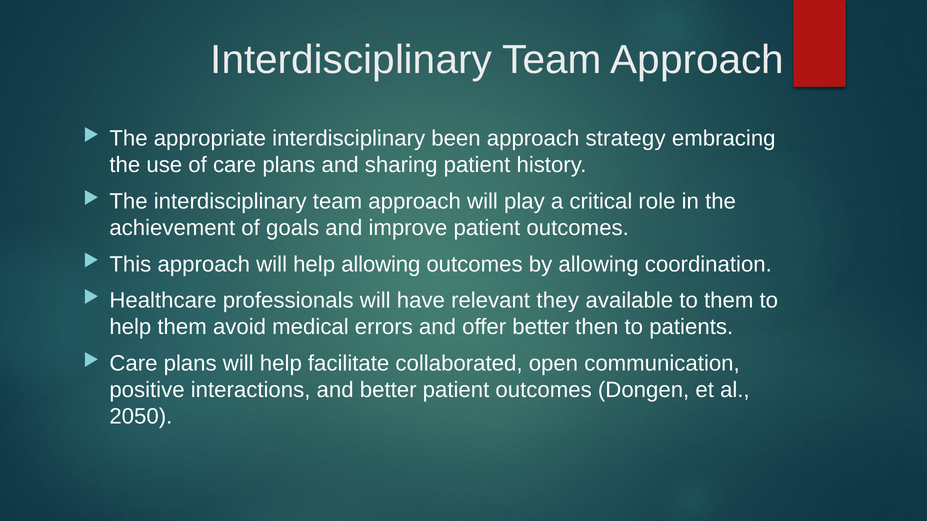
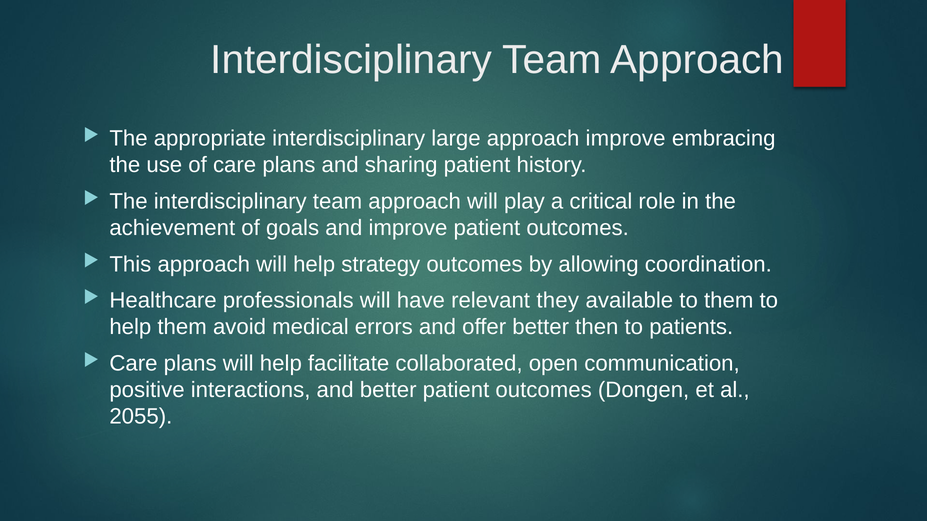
been: been -> large (456, 139)
approach strategy: strategy -> improve (626, 139)
help allowing: allowing -> strategy (381, 264)
2050: 2050 -> 2055 (141, 417)
